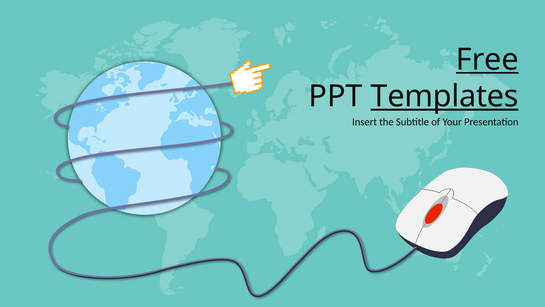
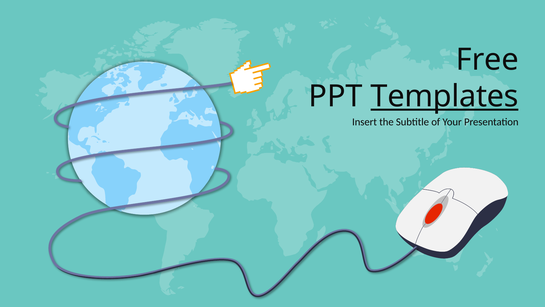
Free underline: present -> none (487, 59)
